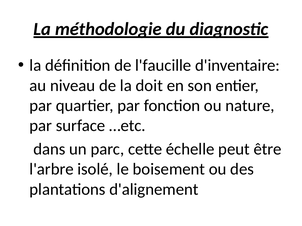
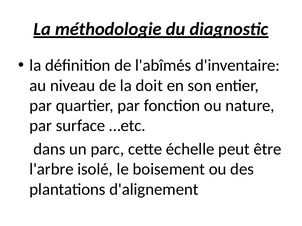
l'faucille: l'faucille -> l'abîmés (163, 66)
